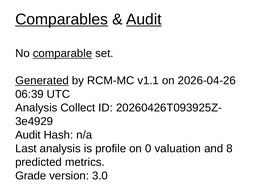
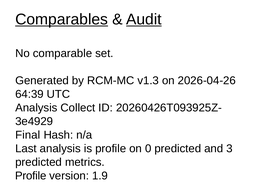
comparable underline: present -> none (63, 53)
Generated underline: present -> none (42, 81)
v1.1: v1.1 -> v1.3 (148, 81)
06:39: 06:39 -> 64:39 (29, 94)
Audit: Audit -> Final (28, 135)
0 valuation: valuation -> predicted (178, 149)
8: 8 -> 3 (230, 149)
Grade: Grade -> Profile (31, 176)
3.0: 3.0 -> 1.9 (100, 176)
